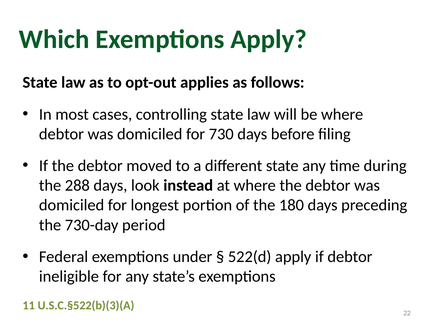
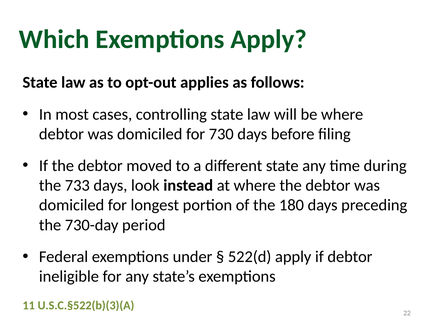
288: 288 -> 733 (77, 185)
